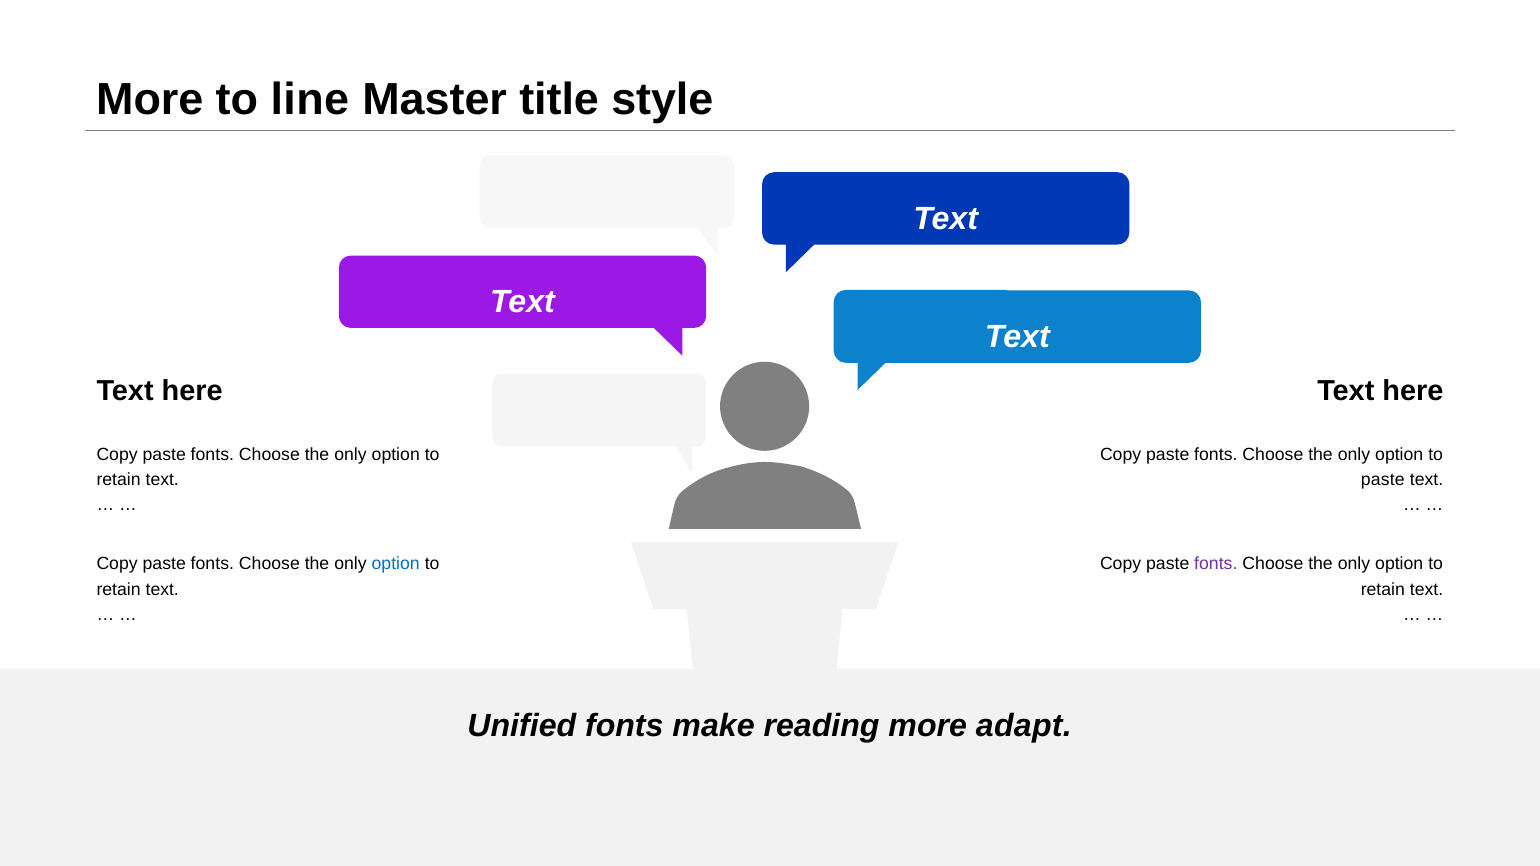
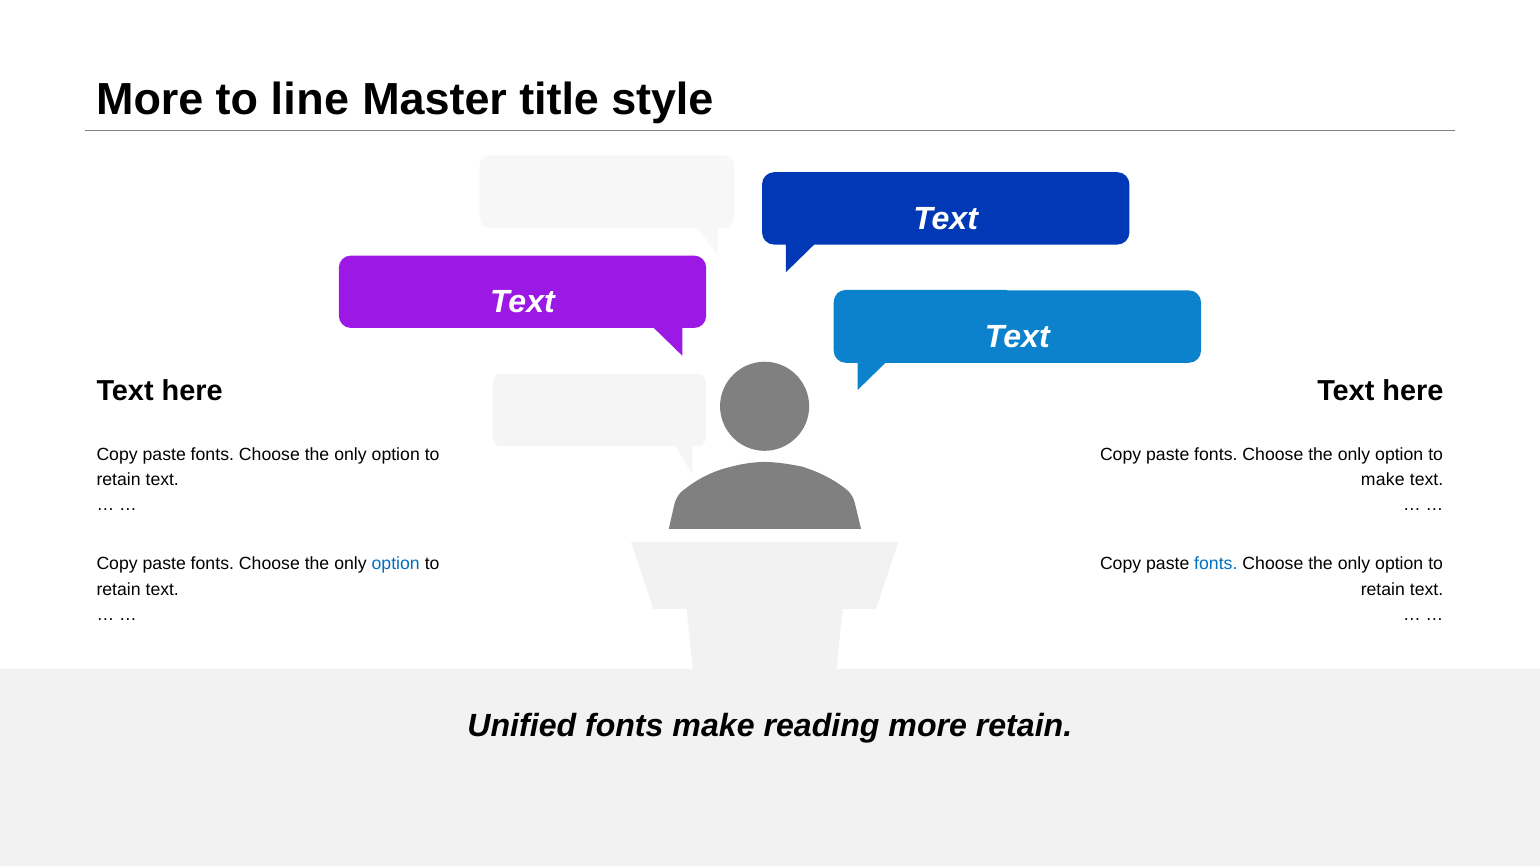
paste: paste -> make (1383, 480)
fonts colour: purple -> blue (1216, 564)
more adapt: adapt -> retain (1024, 726)
